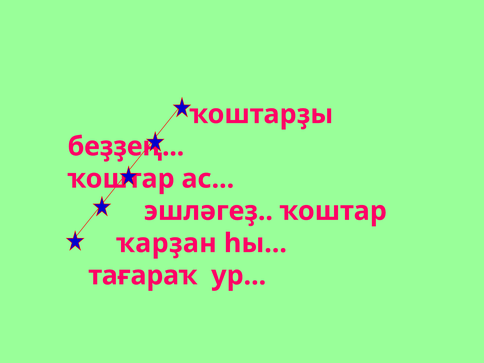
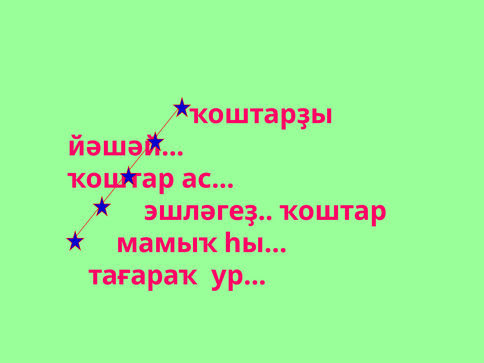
беҙҙең: беҙҙең -> йәшәй (126, 147)
ҡарҙан: ҡарҙан -> мамыҡ (167, 243)
